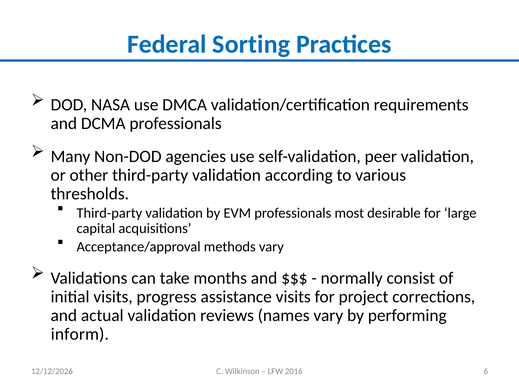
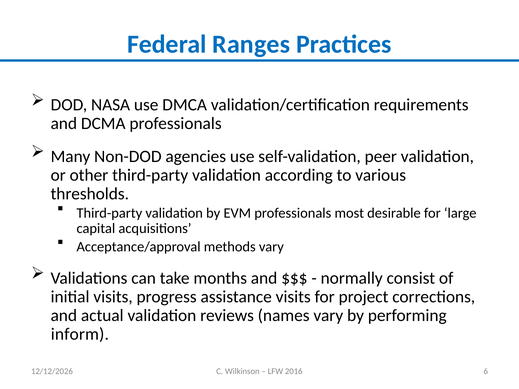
Sorting: Sorting -> Ranges (251, 44)
